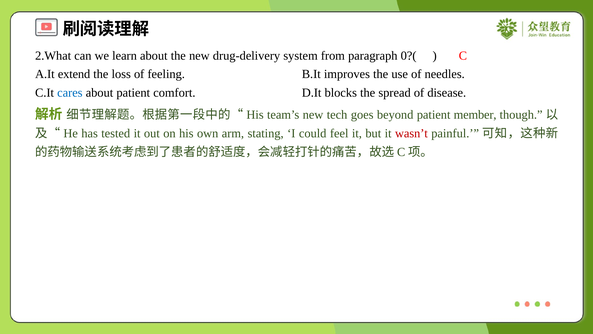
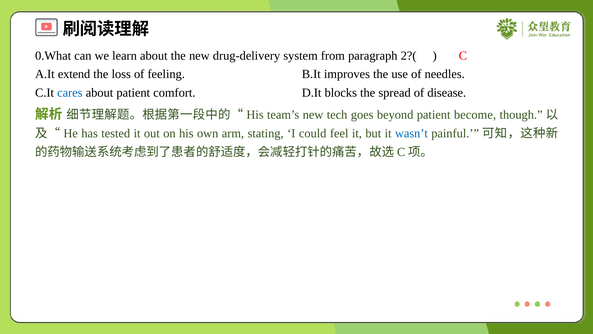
2.What: 2.What -> 0.What (53, 56)
0?(: 0?( -> 2?( (409, 56)
member: member -> become (475, 115)
wasn’t colour: red -> blue (411, 133)
